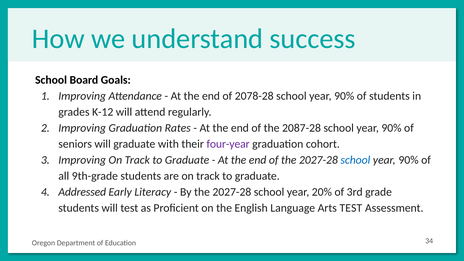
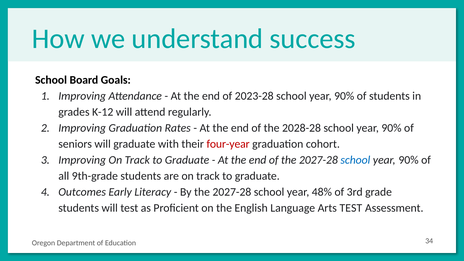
2078-28: 2078-28 -> 2023-28 (254, 96)
2087-28: 2087-28 -> 2028-28 (301, 128)
four-year colour: purple -> red (228, 144)
Addressed: Addressed -> Outcomes (82, 192)
20%: 20% -> 48% (322, 192)
